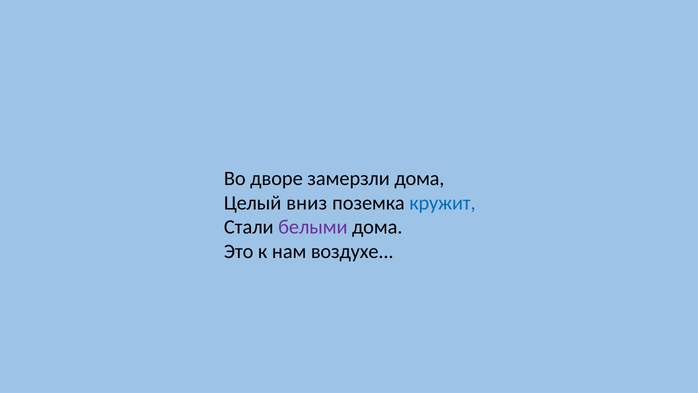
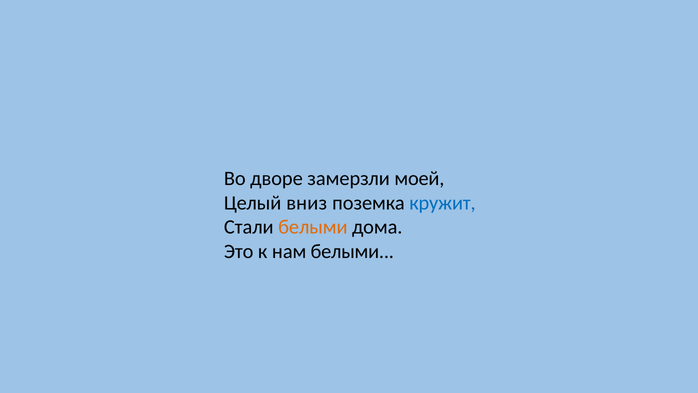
замерзли дома: дома -> моей (419, 178)
белыми colour: purple -> orange (313, 227)
нам воздухе: воздухе -> белыми (352, 251)
